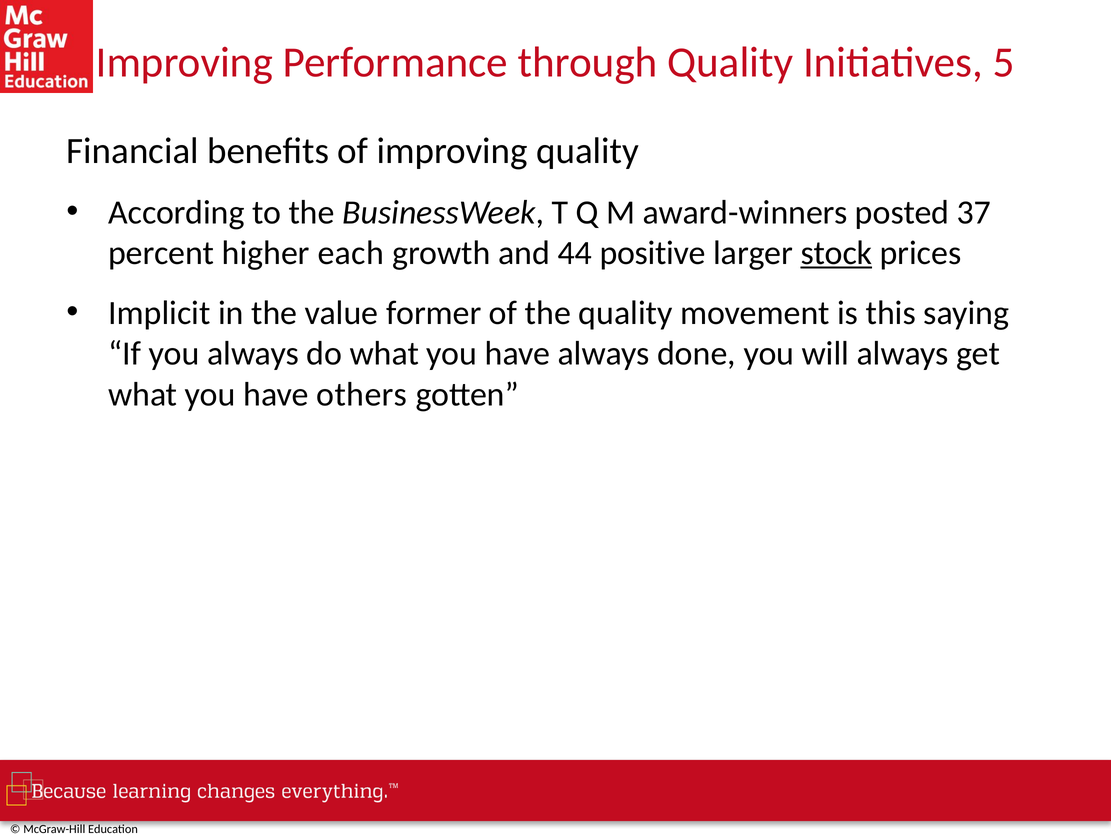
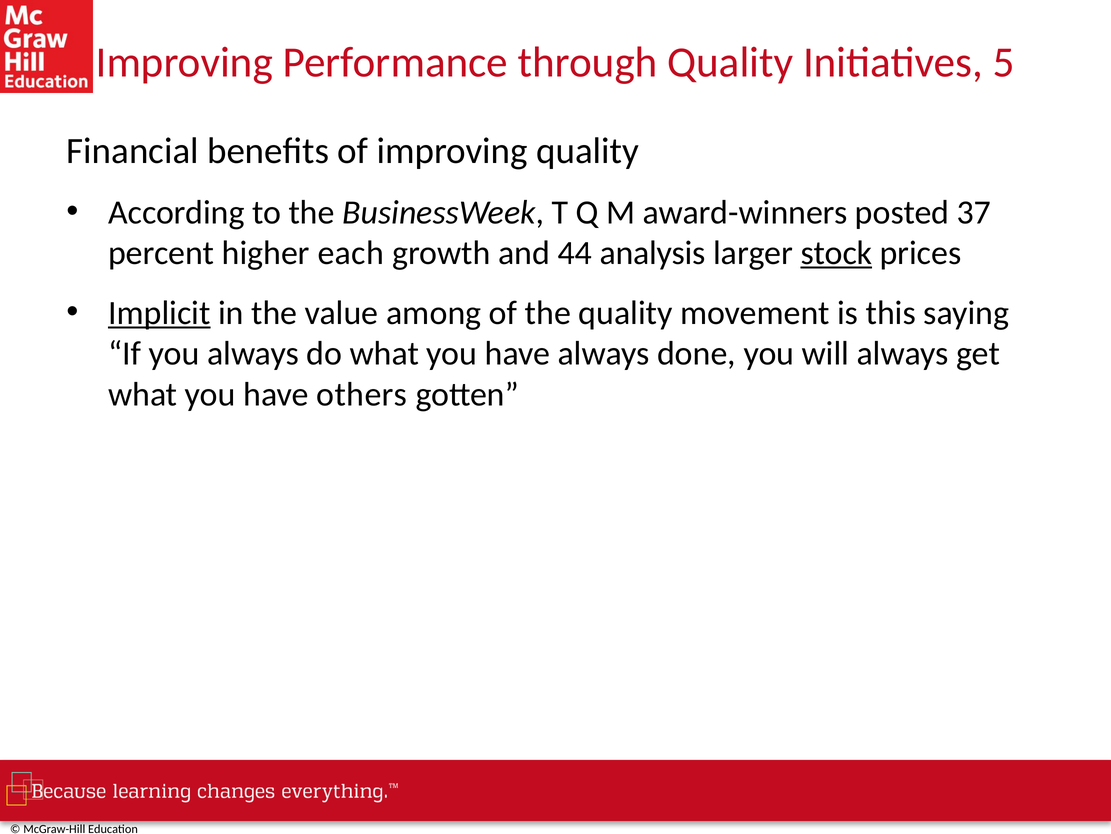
positive: positive -> analysis (653, 253)
Implicit underline: none -> present (159, 313)
former: former -> among (434, 313)
